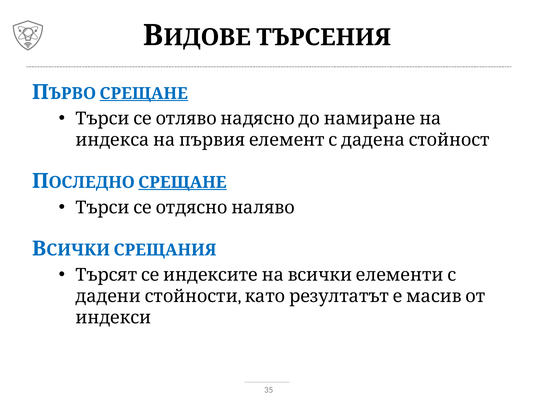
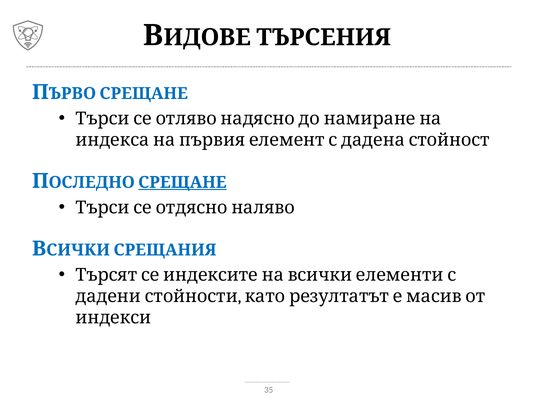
СРЕЩАНЕ underline: present -> none (144, 94)
